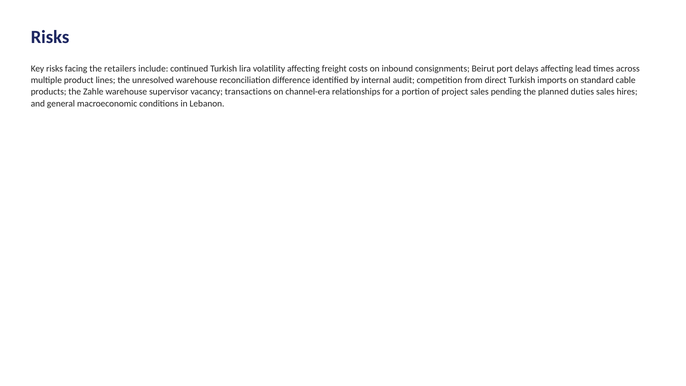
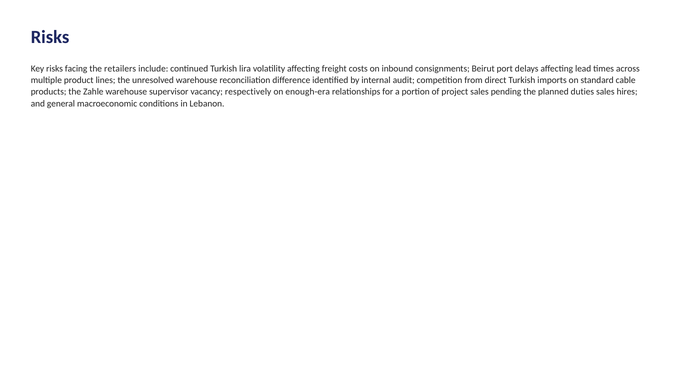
transactions: transactions -> respectively (248, 92)
channel-era: channel-era -> enough-era (308, 92)
